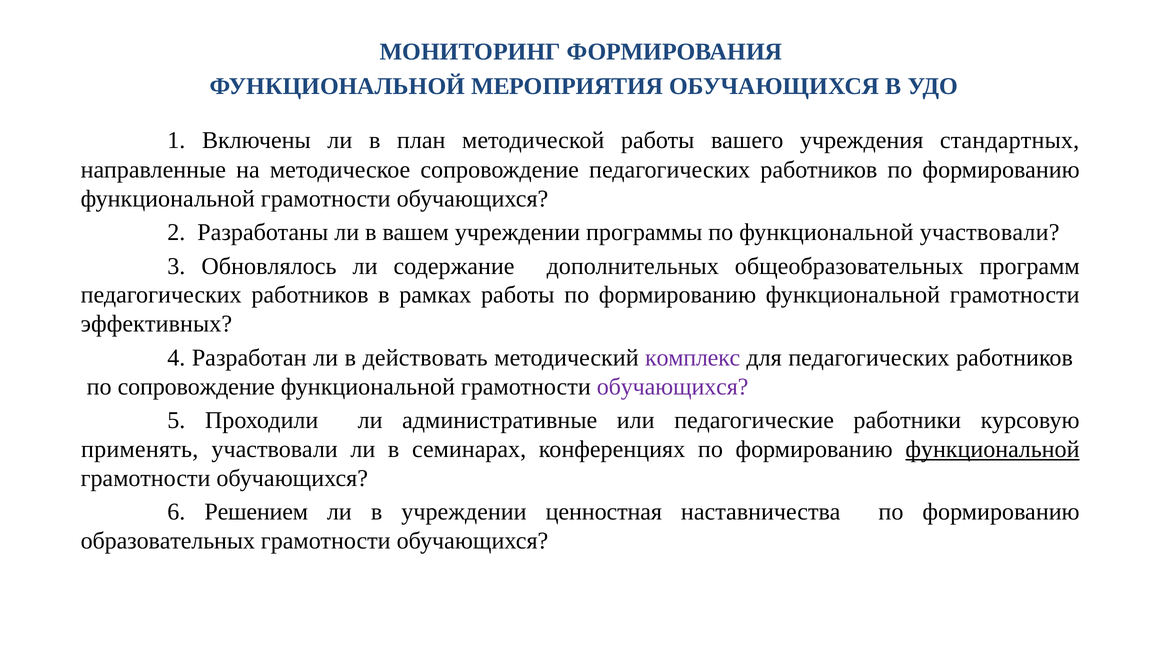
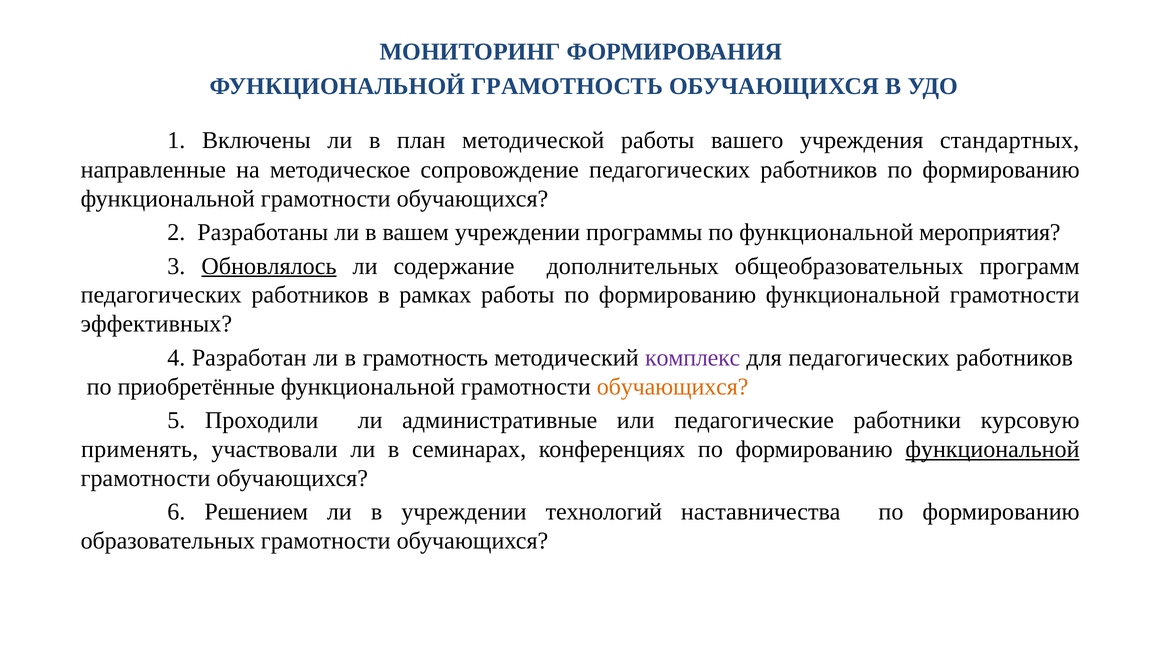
ФУНКЦИОНАЛЬНОЙ МЕРОПРИЯТИЯ: МЕРОПРИЯТИЯ -> ГРАМОТНОСТЬ (567, 86)
функциональной участвовали: участвовали -> мероприятия (990, 232)
Обновлялось underline: none -> present (269, 266)
в действовать: действовать -> грамотность (425, 358)
по сопровождение: сопровождение -> приобретённые (196, 386)
обучающихся colour: purple -> orange (673, 386)
ценностная: ценностная -> технологий (604, 512)
